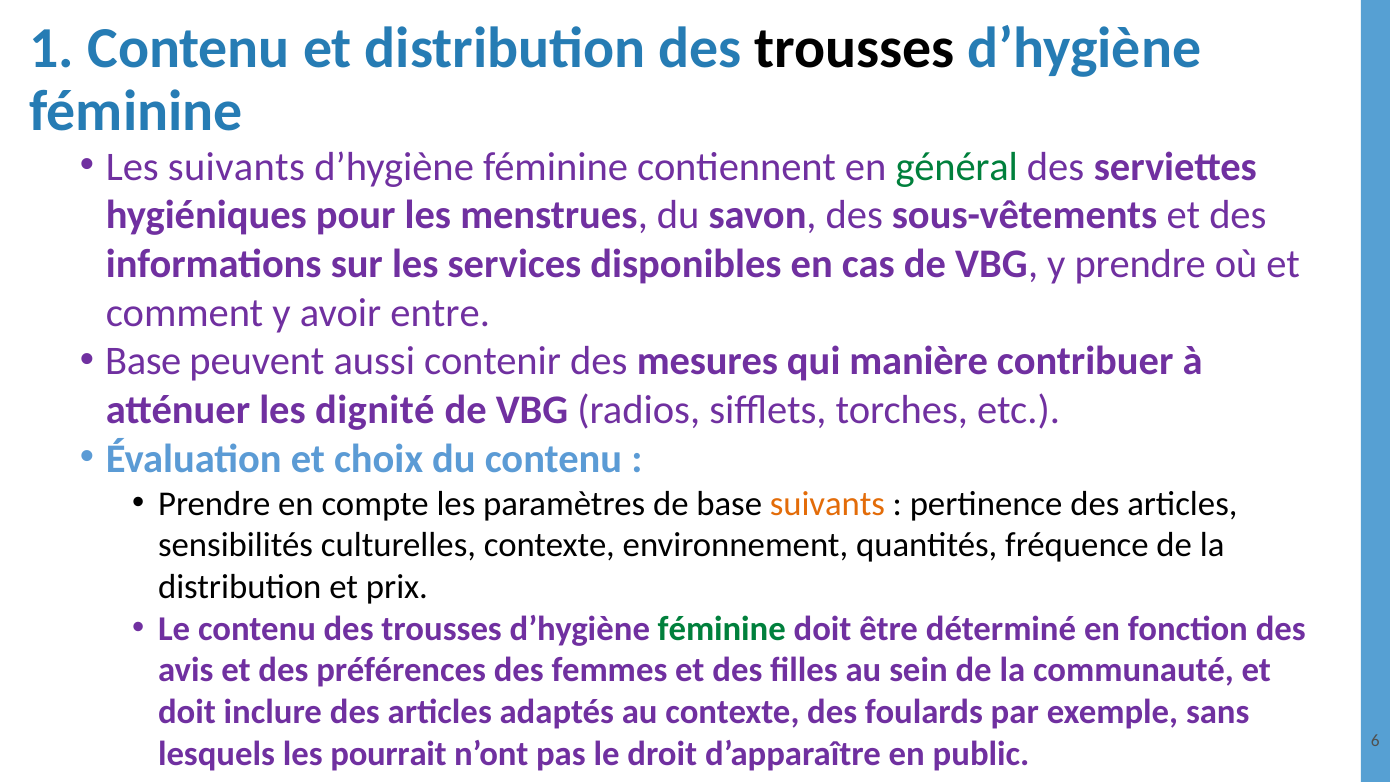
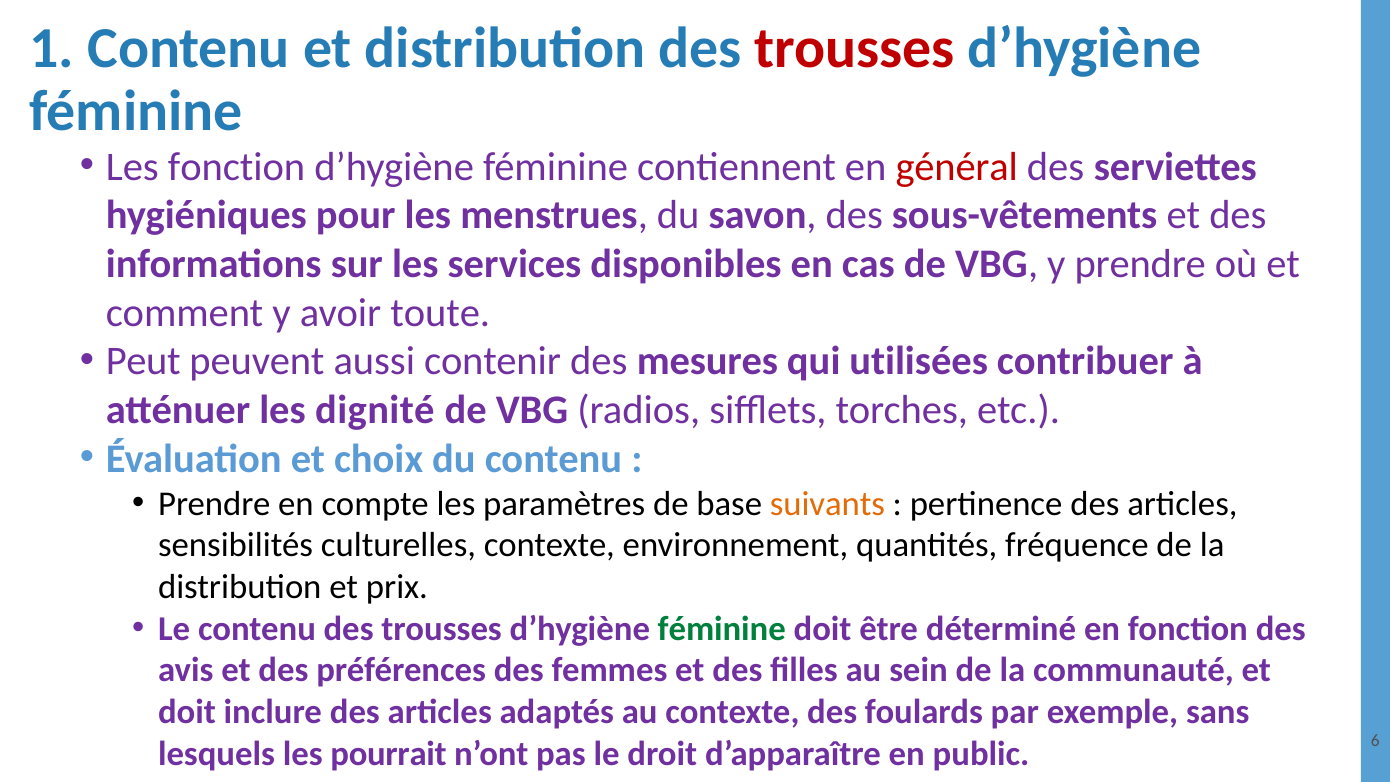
trousses colour: black -> red (855, 48)
Les suivants: suivants -> fonction (237, 167)
général colour: green -> red (957, 167)
entre: entre -> toute (440, 313)
Base: Base -> Peut (143, 361)
manière: manière -> utilisées (919, 361)
